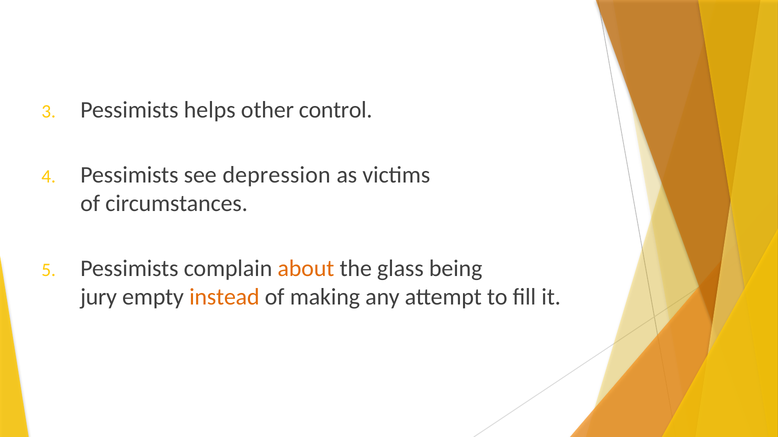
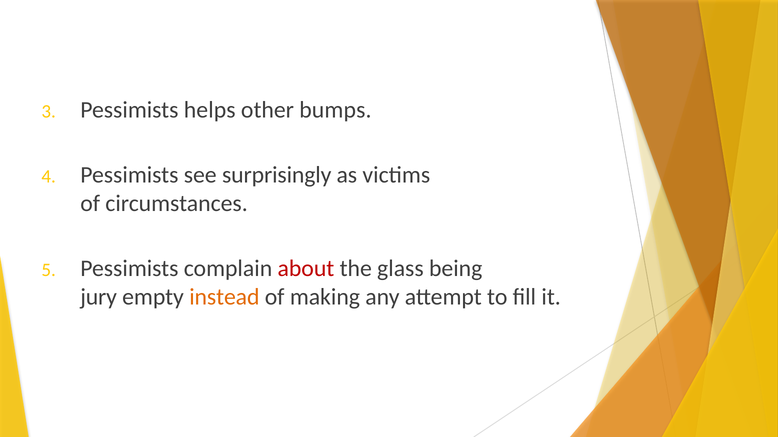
control: control -> bumps (335, 110)
depression: depression -> surprisingly (277, 175)
about colour: orange -> red (306, 269)
